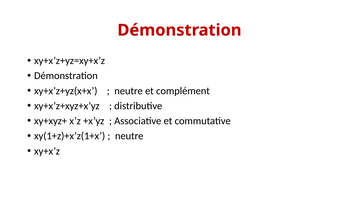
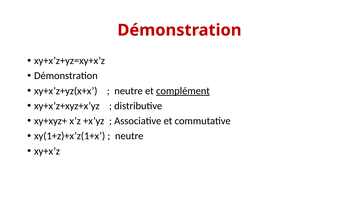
complément underline: none -> present (183, 91)
